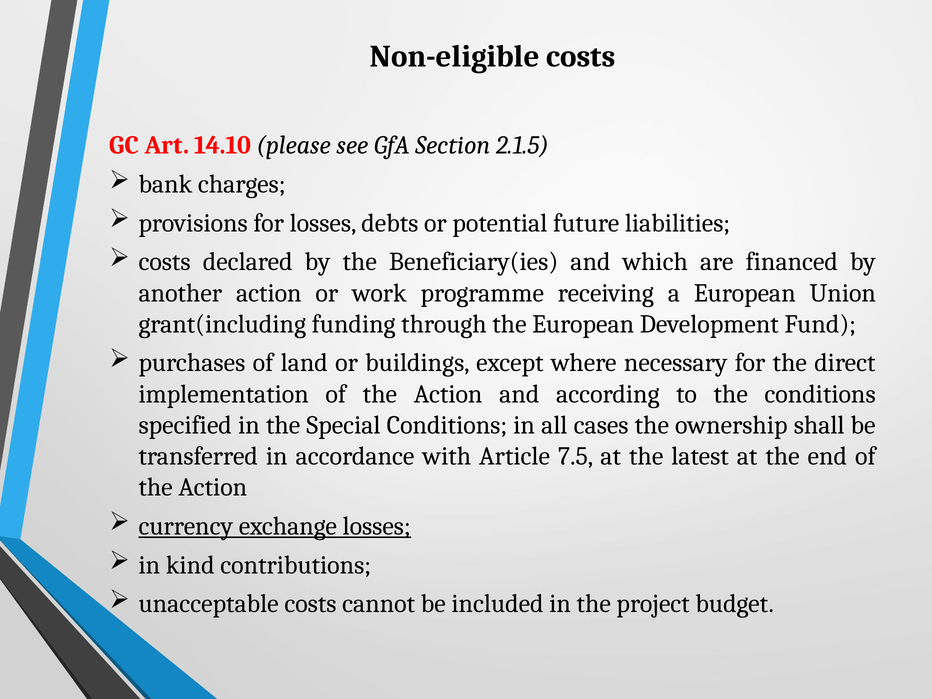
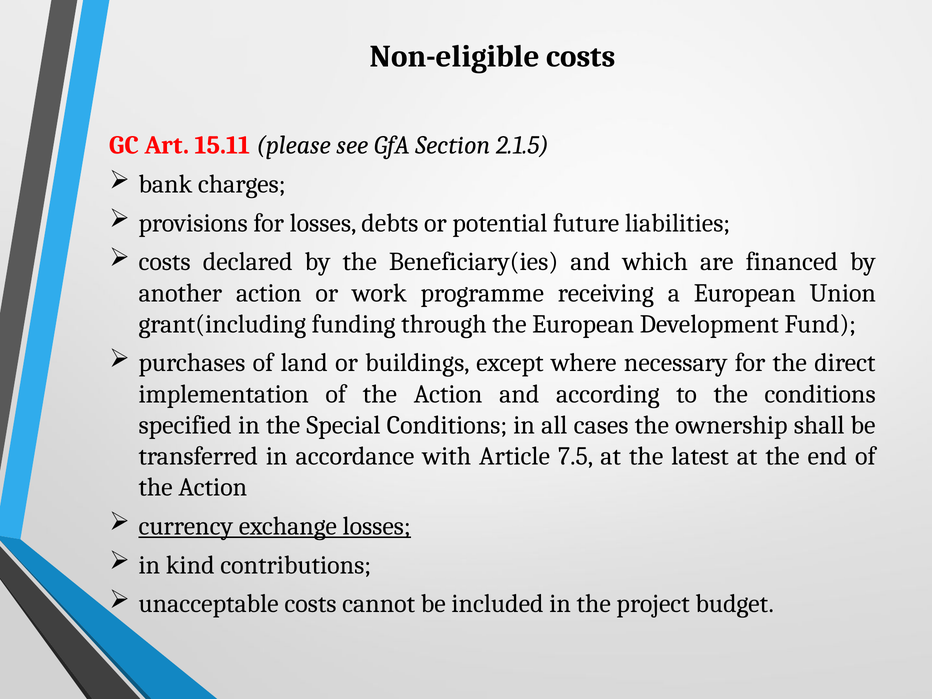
14.10: 14.10 -> 15.11 (222, 145)
